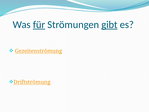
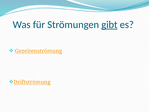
für underline: present -> none (39, 25)
